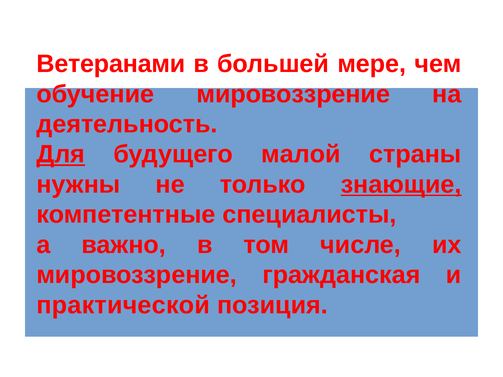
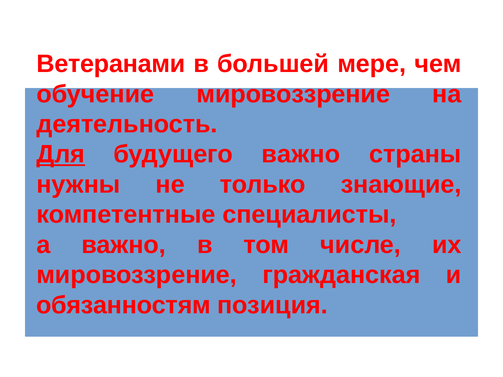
будущего малой: малой -> важно (301, 154)
знающие underline: present -> none (401, 185)
практической: практической -> обязанностям (123, 305)
